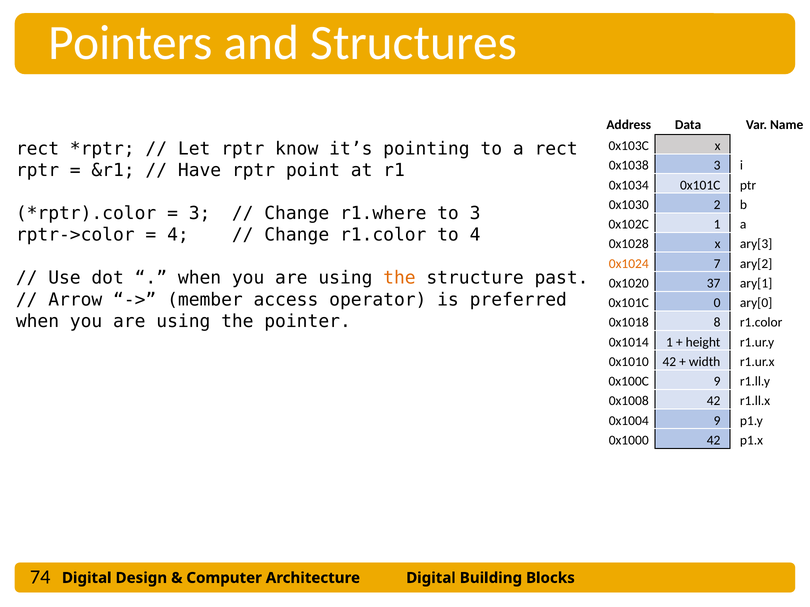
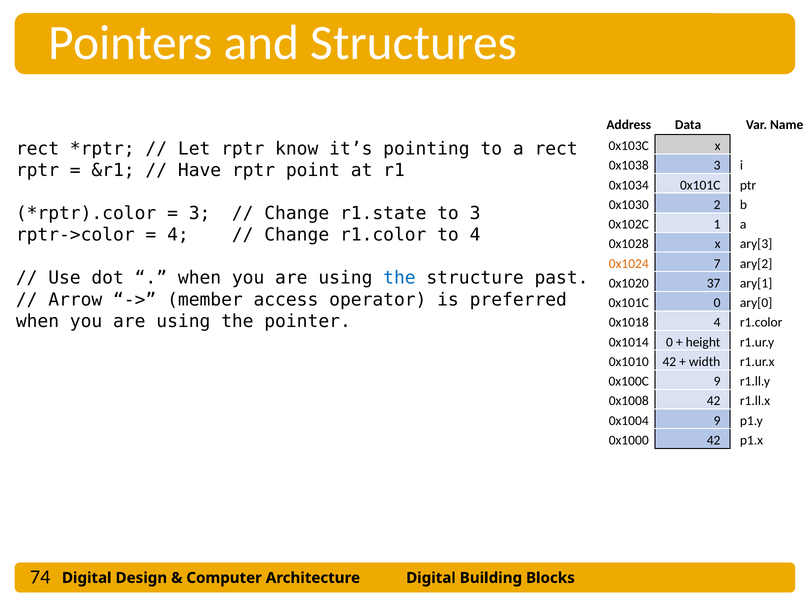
r1.where: r1.where -> r1.state (383, 213)
the colour: orange -> blue (399, 278)
0x1018 8: 8 -> 4 (717, 323)
0x1014 1: 1 -> 0 (669, 342)
